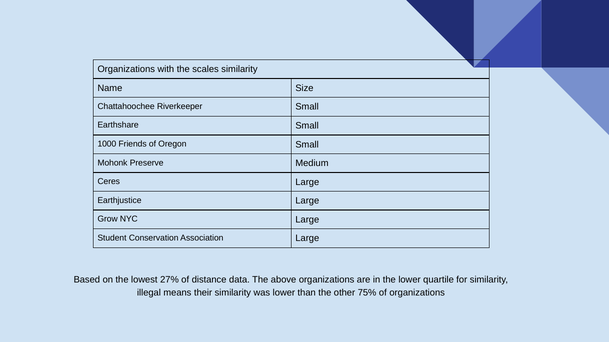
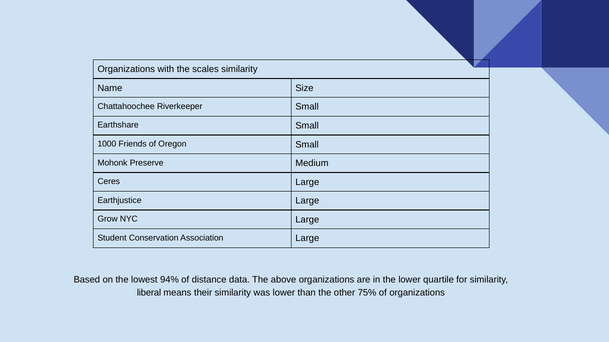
27%: 27% -> 94% (169, 280)
illegal: illegal -> liberal (149, 293)
